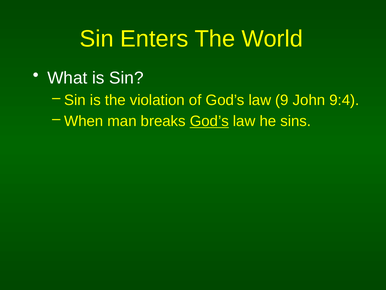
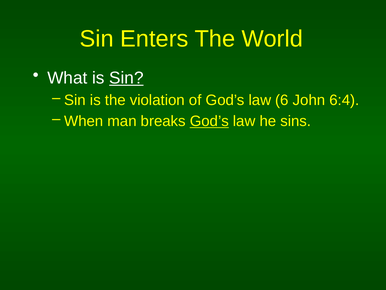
Sin underline: none -> present (126, 78)
9: 9 -> 6 (282, 100)
9:4: 9:4 -> 6:4 (344, 100)
